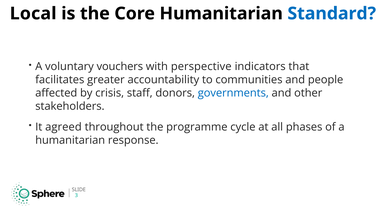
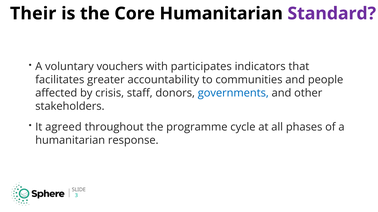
Local: Local -> Their (33, 14)
Standard colour: blue -> purple (332, 14)
perspective: perspective -> participates (201, 67)
